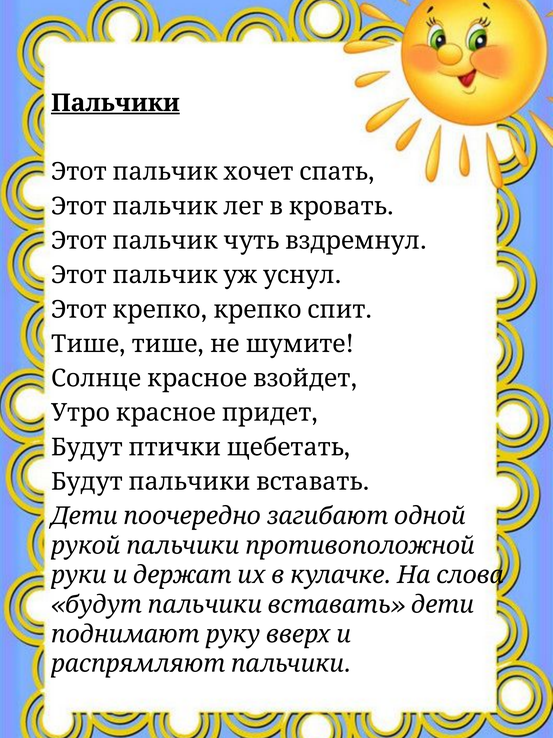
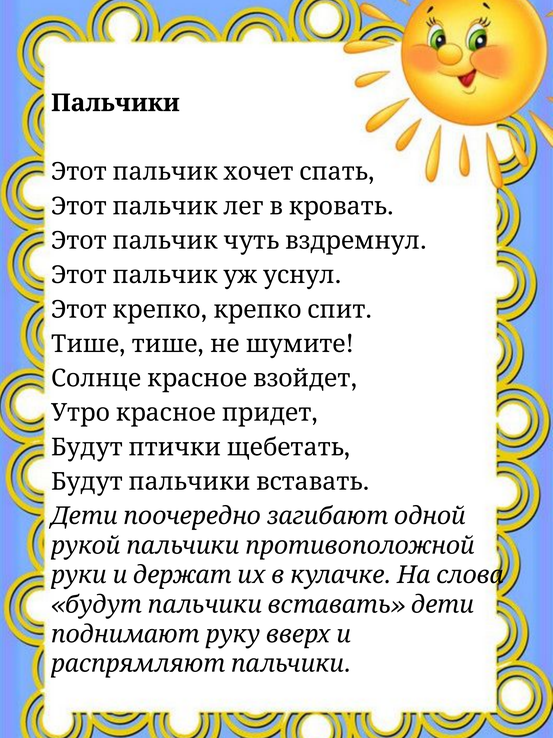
Пальчики underline: present -> none (115, 103)
